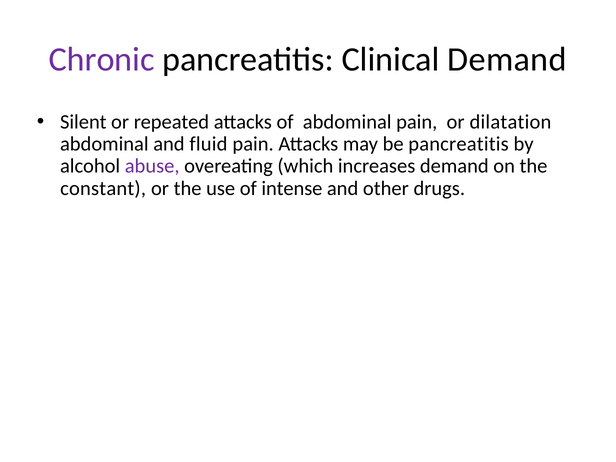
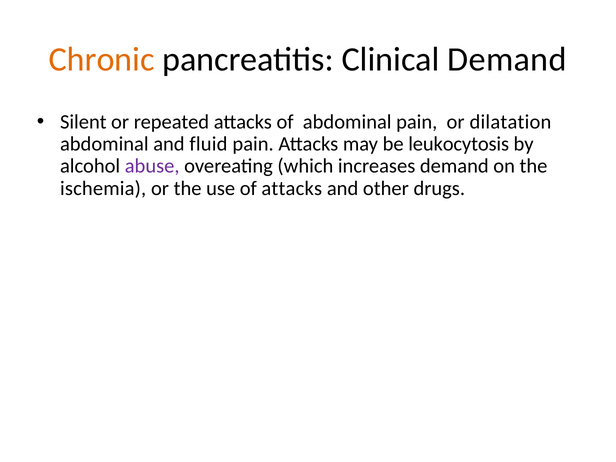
Chronic colour: purple -> orange (102, 59)
be pancreatitis: pancreatitis -> leukocytosis (459, 144)
constant: constant -> ischemia (103, 188)
of intense: intense -> attacks (292, 188)
